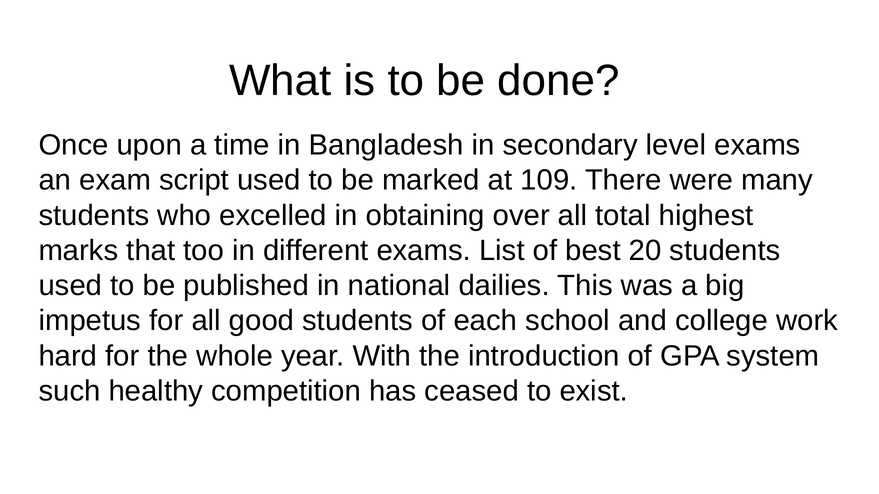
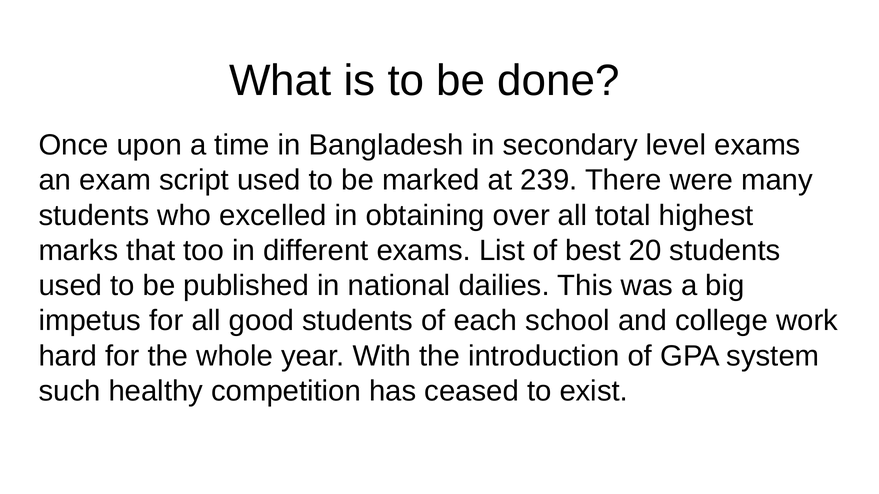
109: 109 -> 239 (549, 180)
